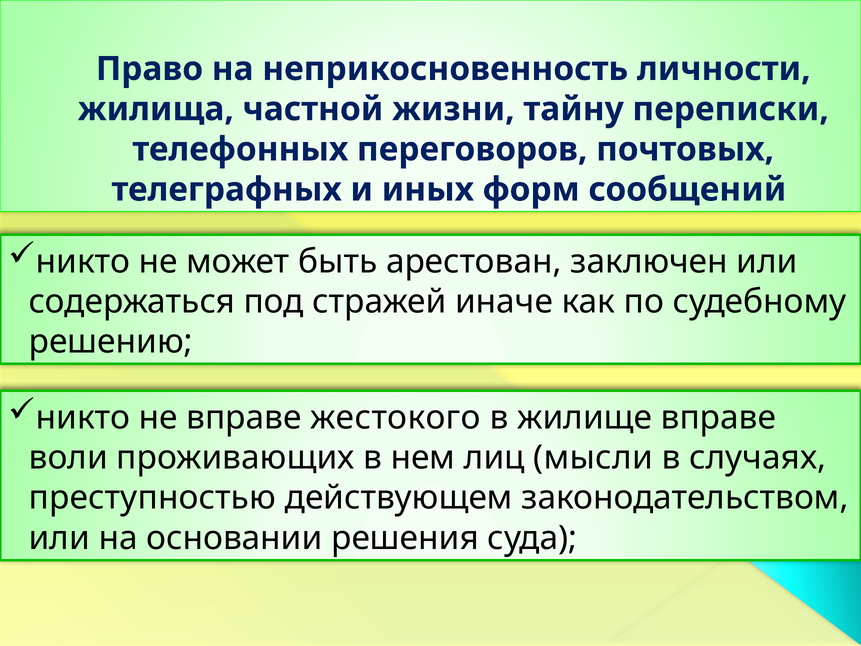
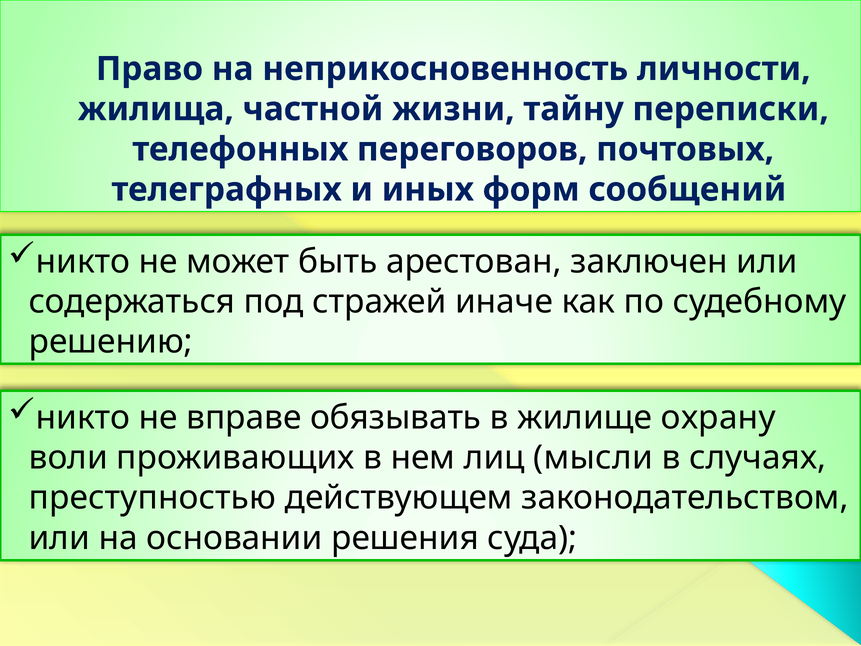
жестокого: жестокого -> обязывать (396, 417)
жилище вправе: вправе -> охрану (718, 417)
